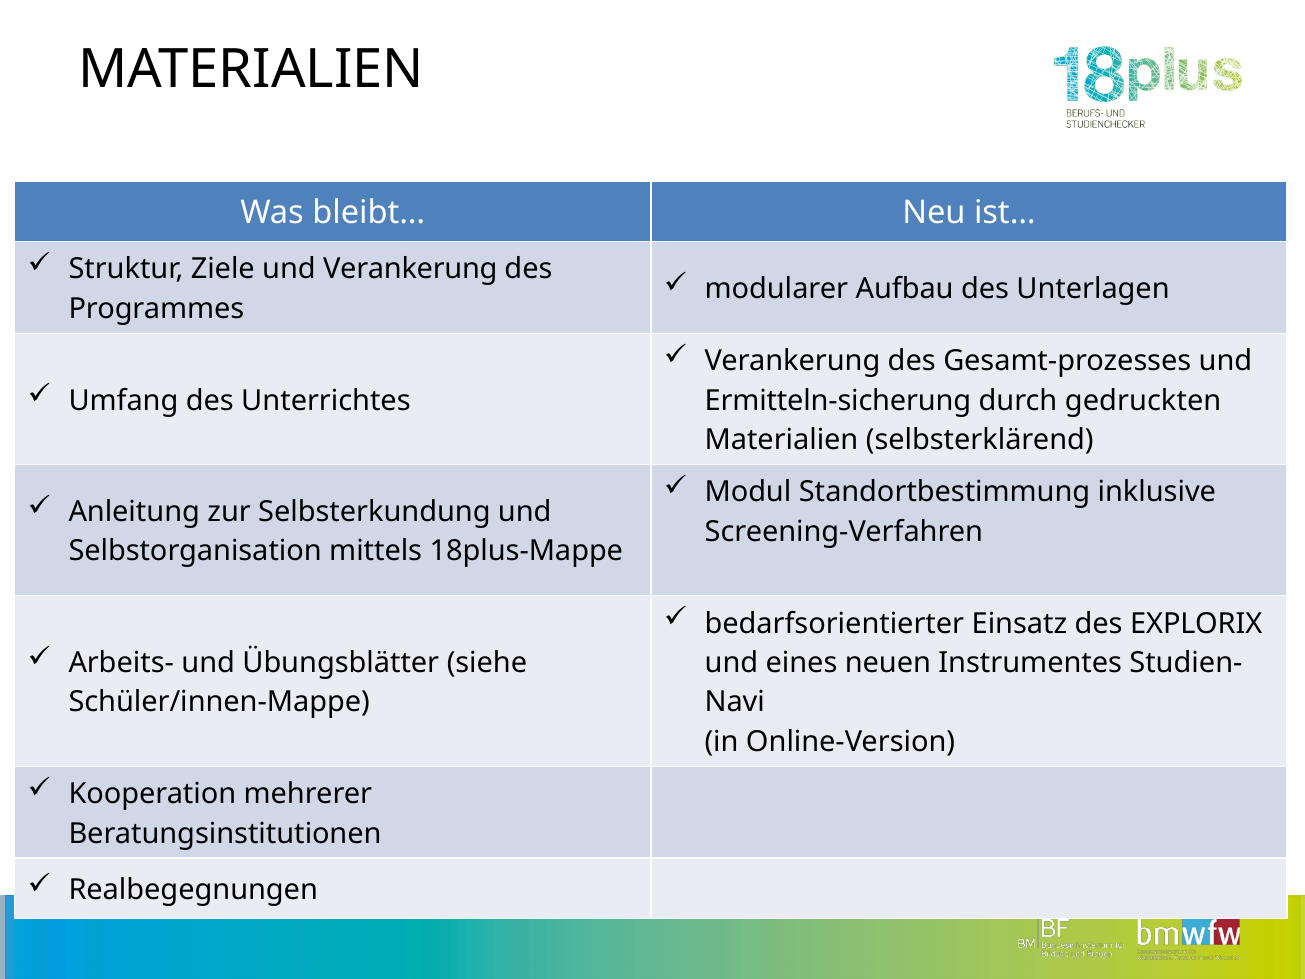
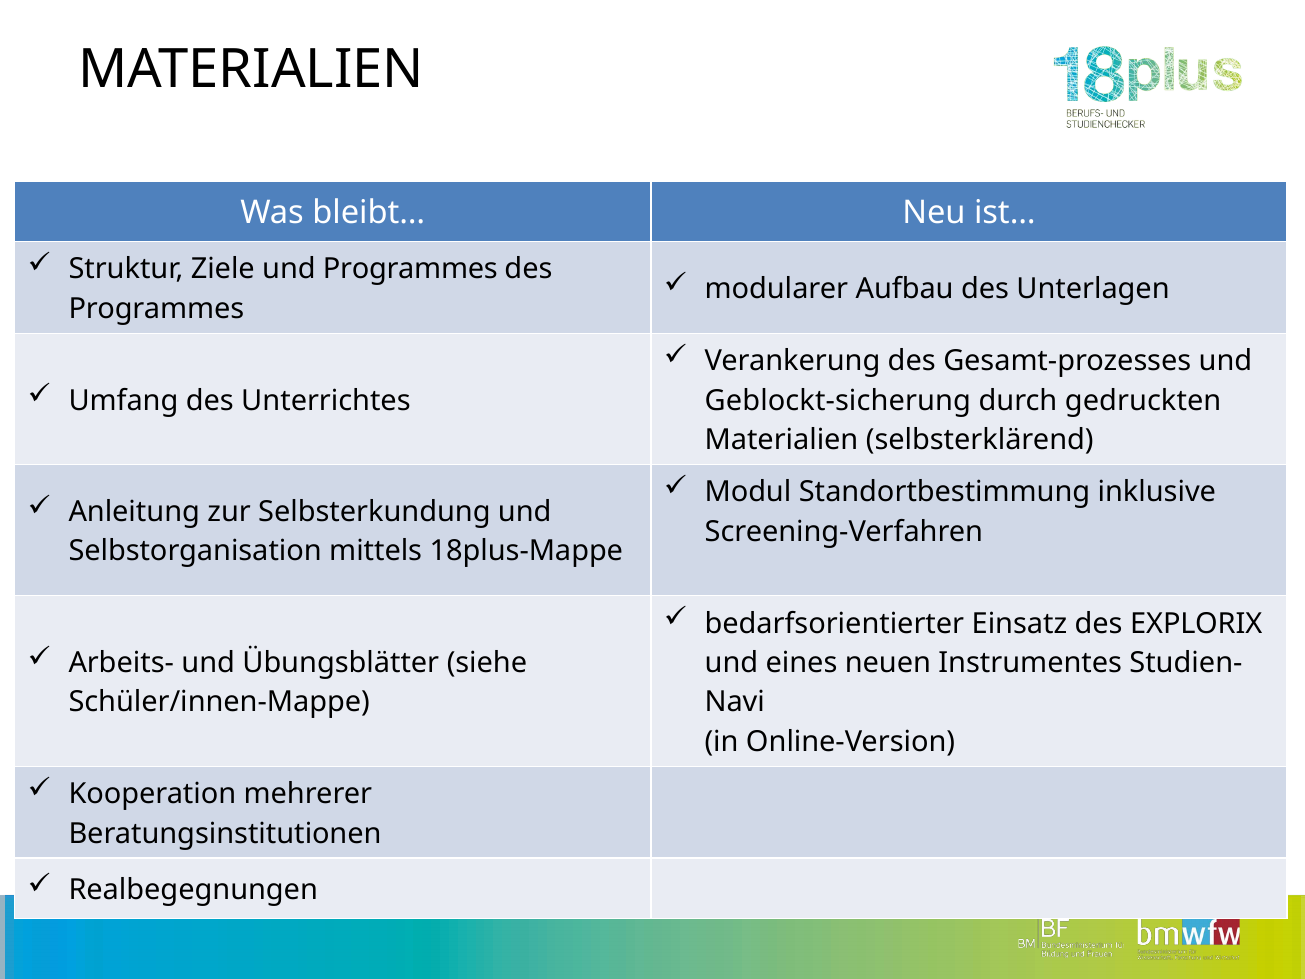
und Verankerung: Verankerung -> Programmes (410, 269)
Ermitteln-sicherung: Ermitteln-sicherung -> Geblockt-sicherung (838, 400)
